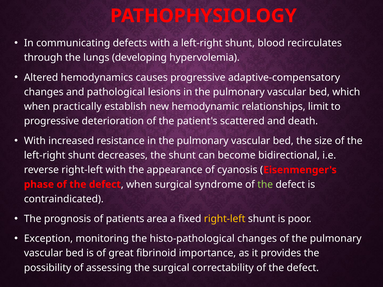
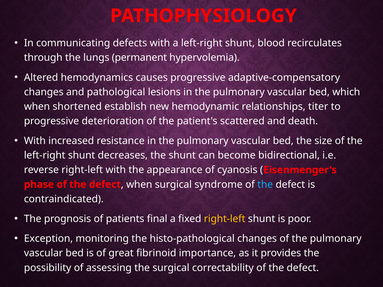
developing: developing -> permanent (139, 58)
practically: practically -> shortened (77, 107)
limit: limit -> titer (318, 107)
the colour: light green -> light blue (265, 185)
area: area -> final (157, 219)
